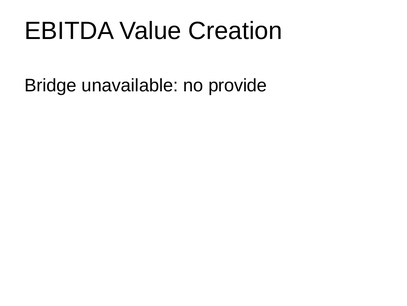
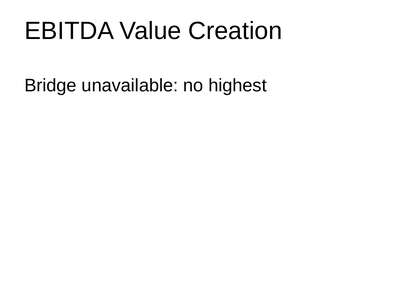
provide: provide -> highest (238, 85)
